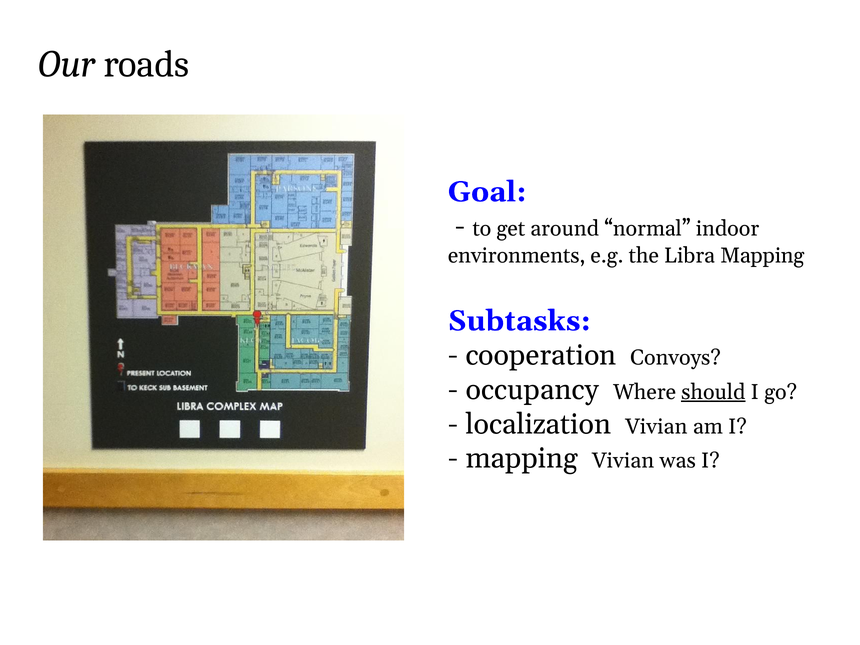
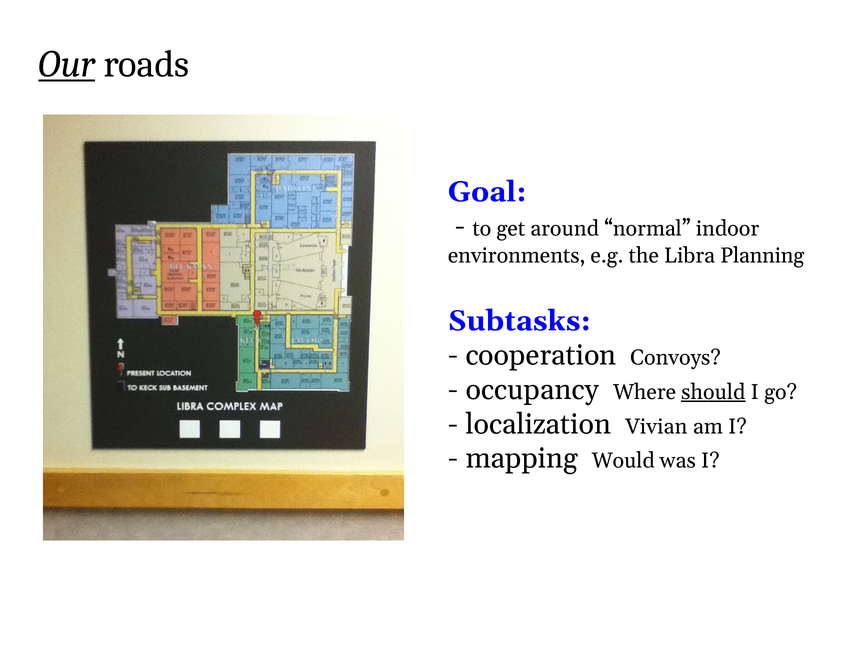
Our underline: none -> present (67, 64)
Libra Mapping: Mapping -> Planning (762, 256)
mapping Vivian: Vivian -> Would (623, 461)
